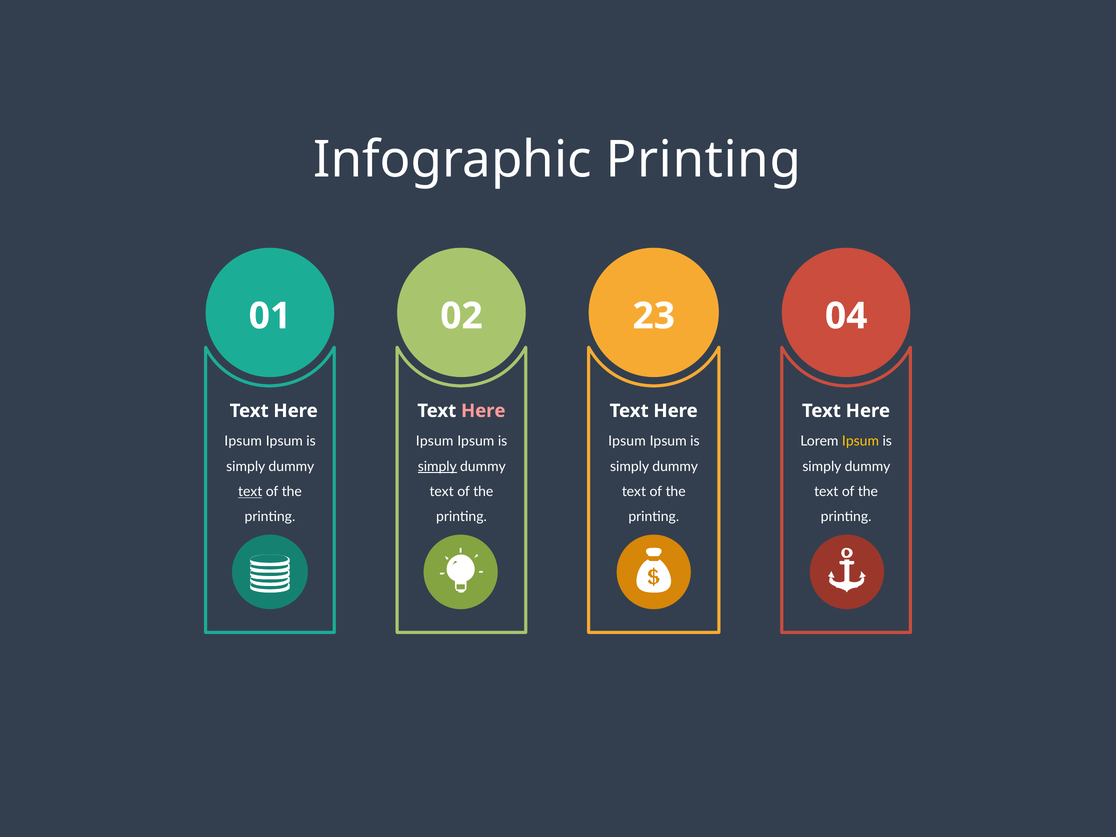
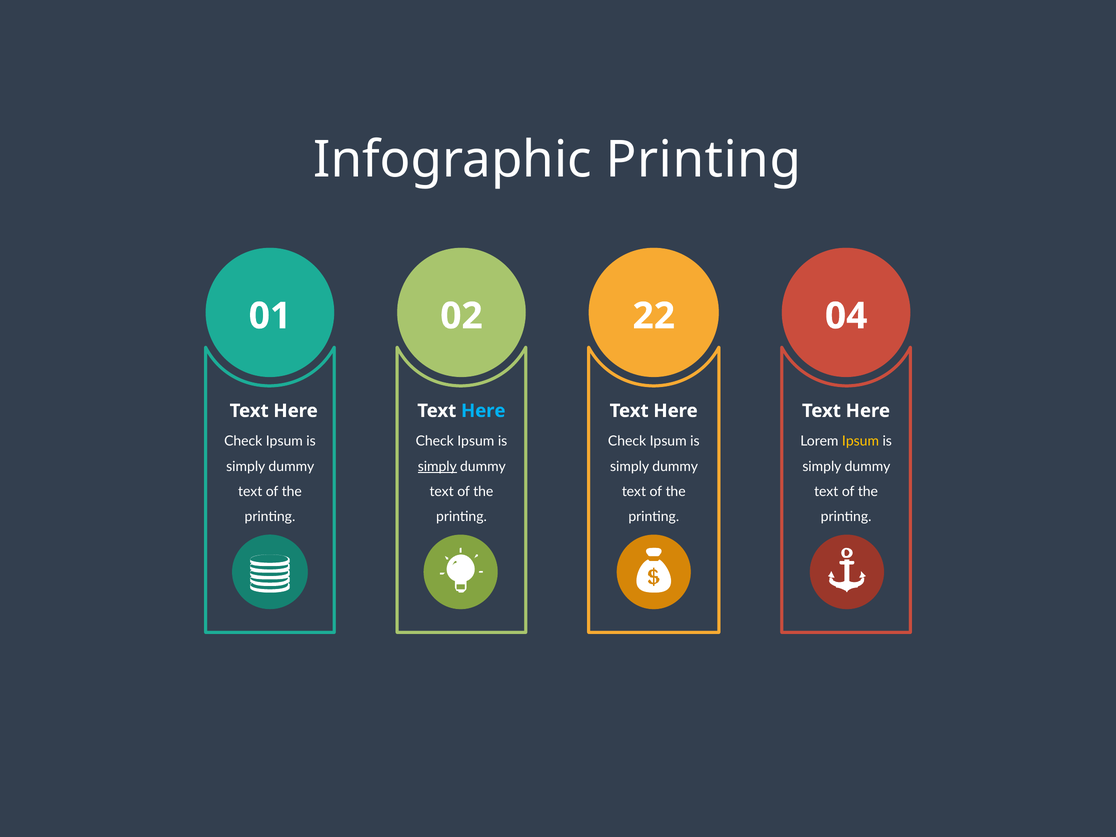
23: 23 -> 22 (654, 316)
Here colour: pink -> light blue (483, 411)
Ipsum: Ipsum -> Check (243, 441)
Ipsum: Ipsum -> Check (435, 441)
Ipsum: Ipsum -> Check (627, 441)
text underline: present -> none (250, 492)
